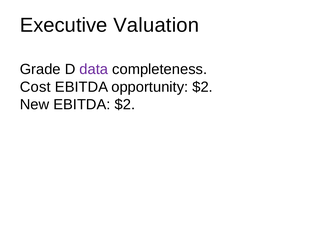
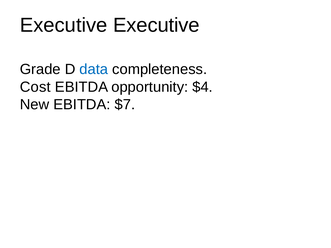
Executive Valuation: Valuation -> Executive (156, 25)
data colour: purple -> blue (94, 69)
opportunity $2: $2 -> $4 (203, 87)
EBITDA $2: $2 -> $7 (125, 105)
